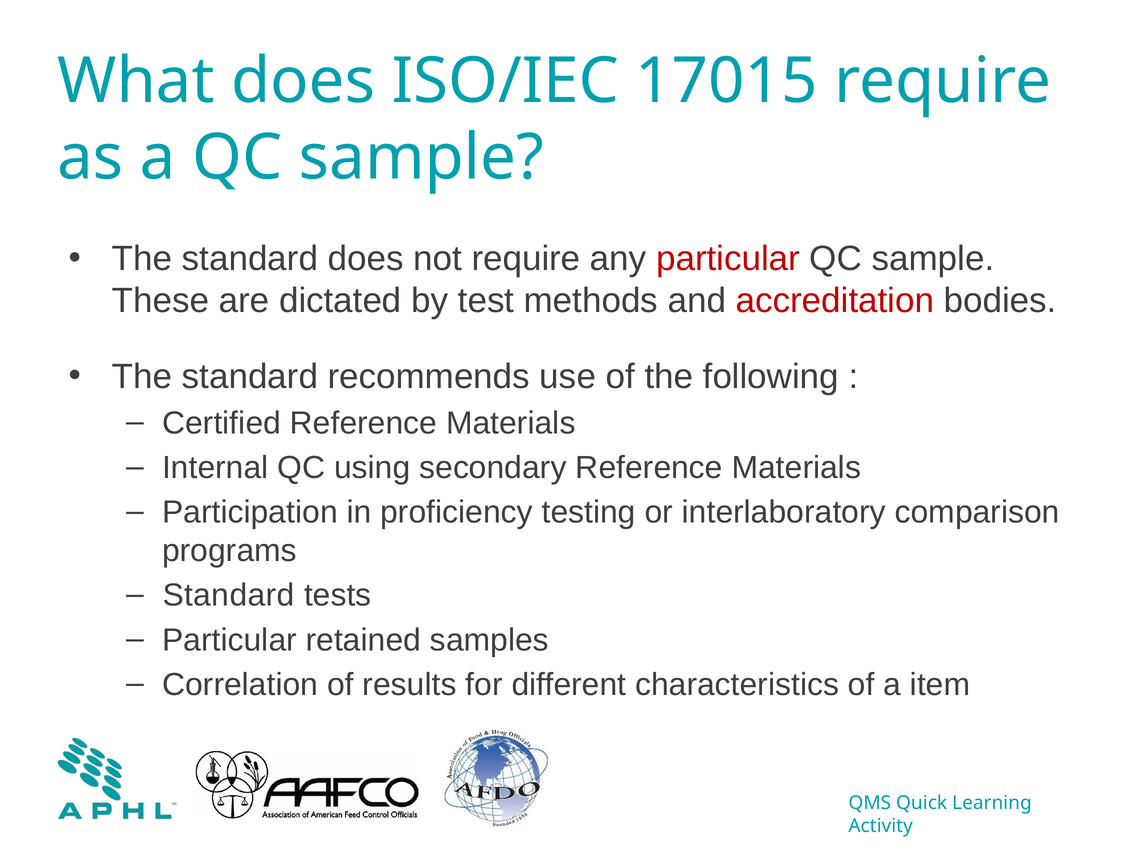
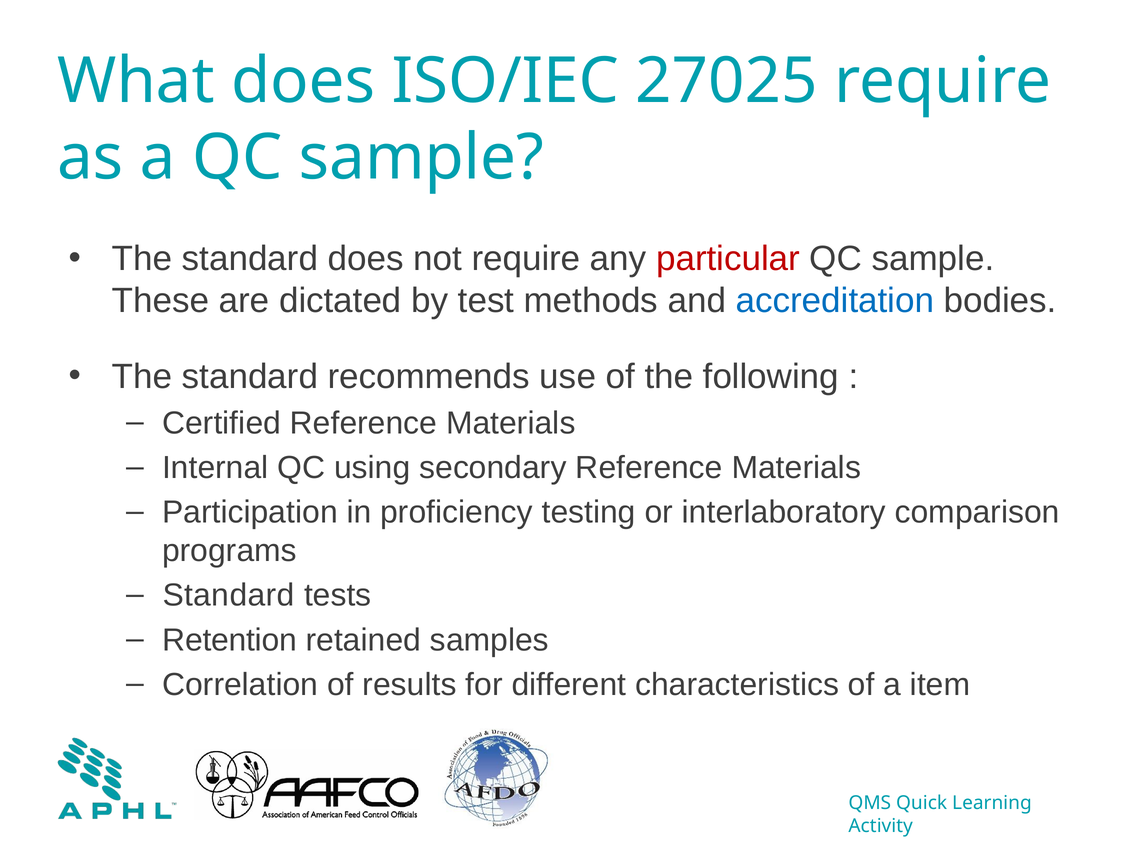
17015: 17015 -> 27025 (727, 81)
accreditation colour: red -> blue (835, 301)
Particular: Particular -> Retention (230, 640)
